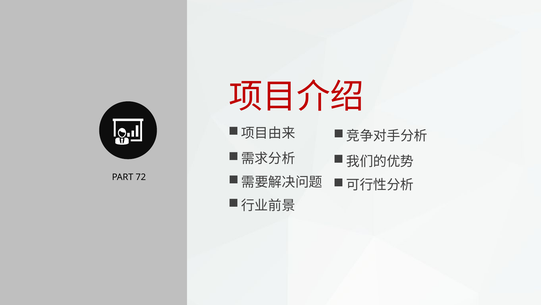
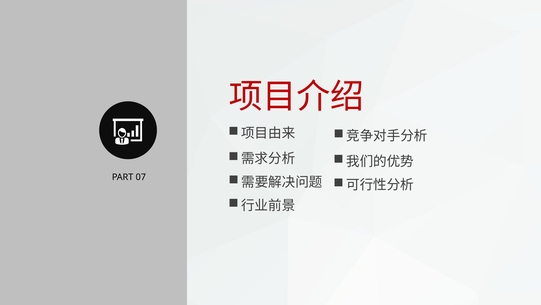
72: 72 -> 07 (141, 177)
